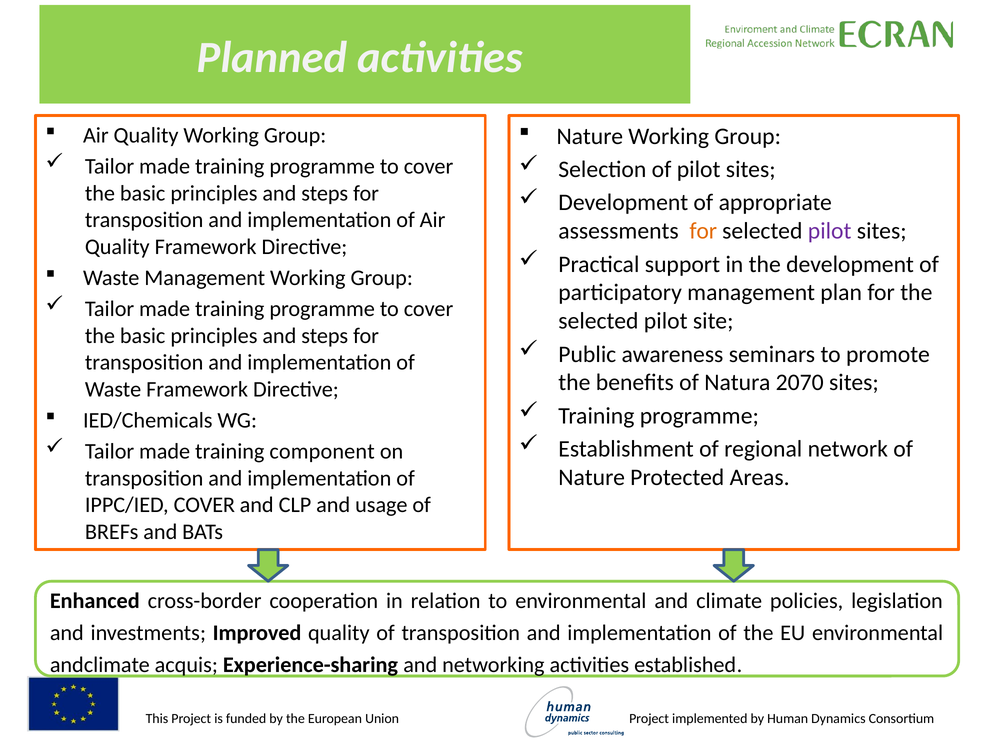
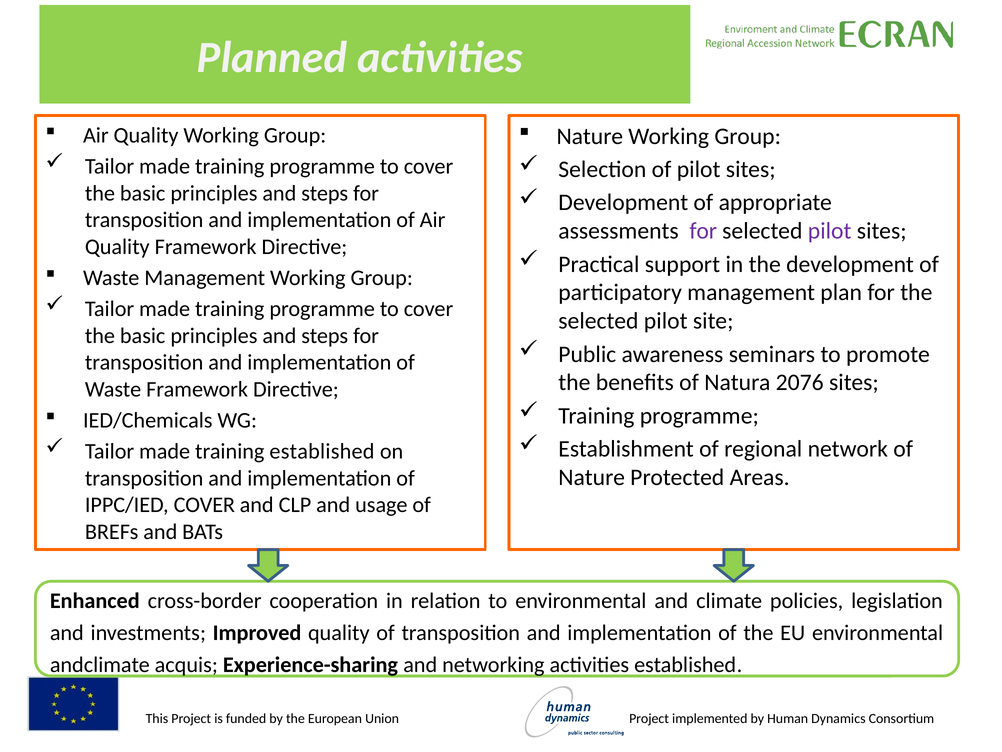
for colour: orange -> purple (703, 231)
2070: 2070 -> 2076 (800, 382)
training component: component -> established (322, 451)
